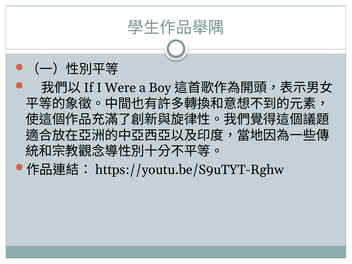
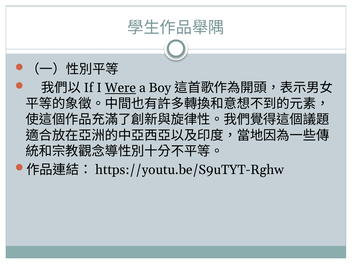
Were underline: none -> present (120, 88)
